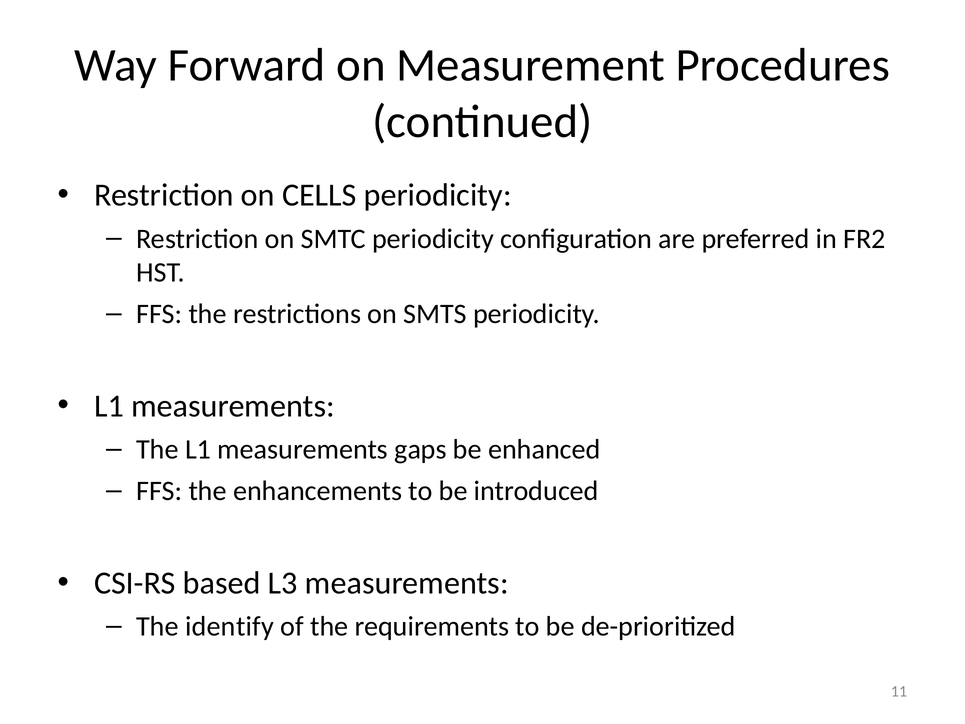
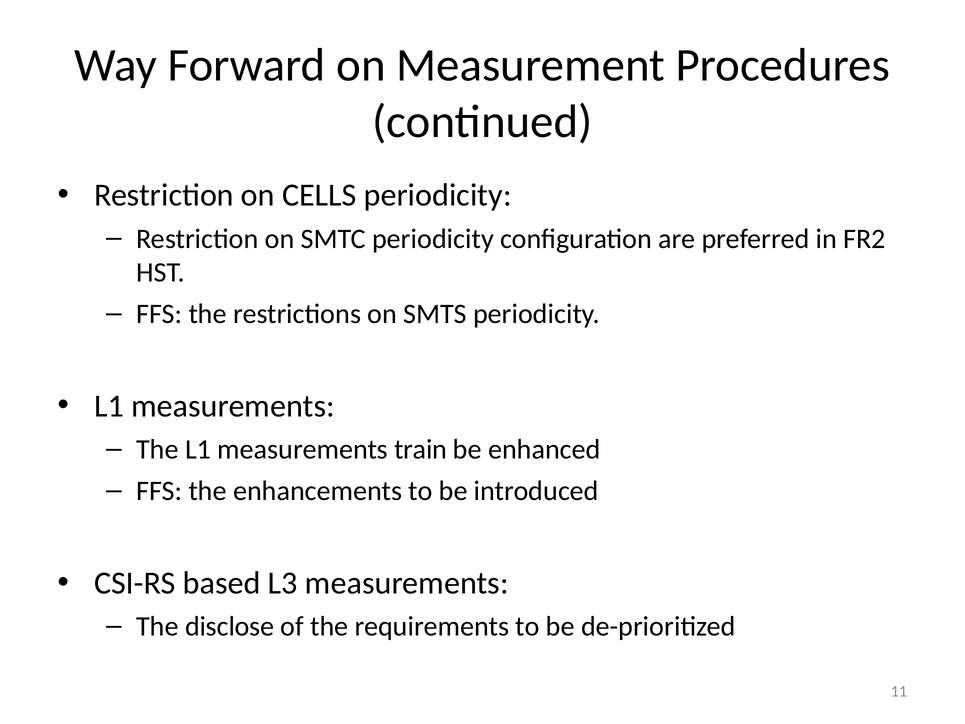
gaps: gaps -> train (421, 449)
identify: identify -> disclose (230, 626)
